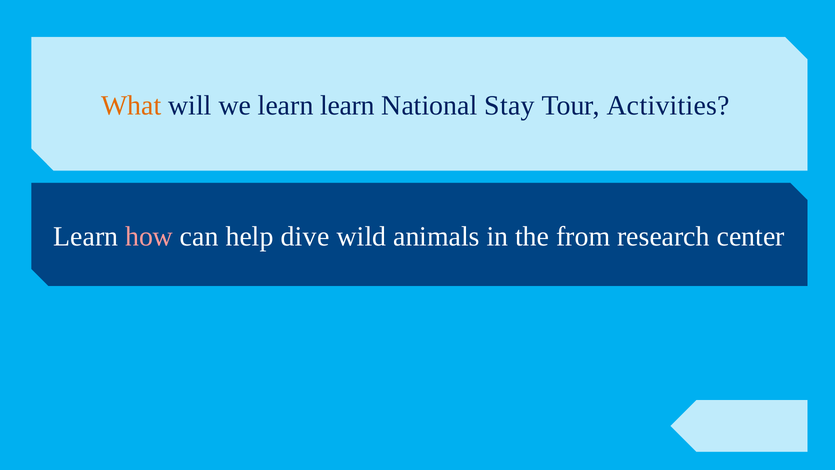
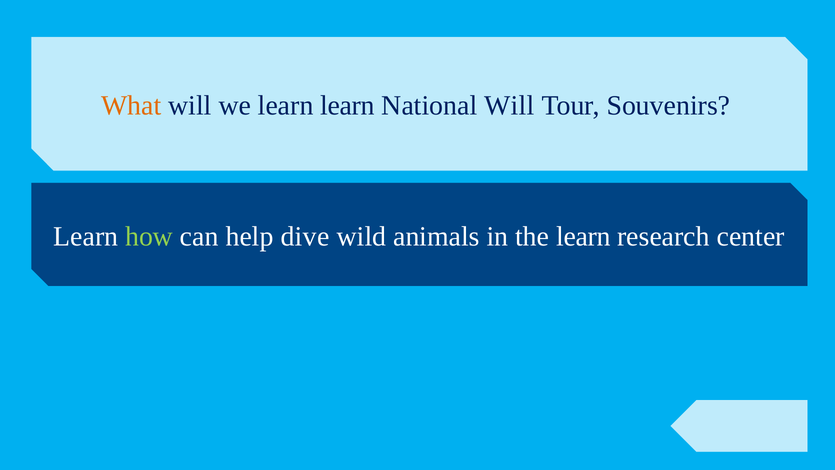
National Stay: Stay -> Will (510, 106)
Activities: Activities -> Souvenirs (668, 106)
how colour: pink -> light green (149, 236)
the from: from -> learn (583, 236)
